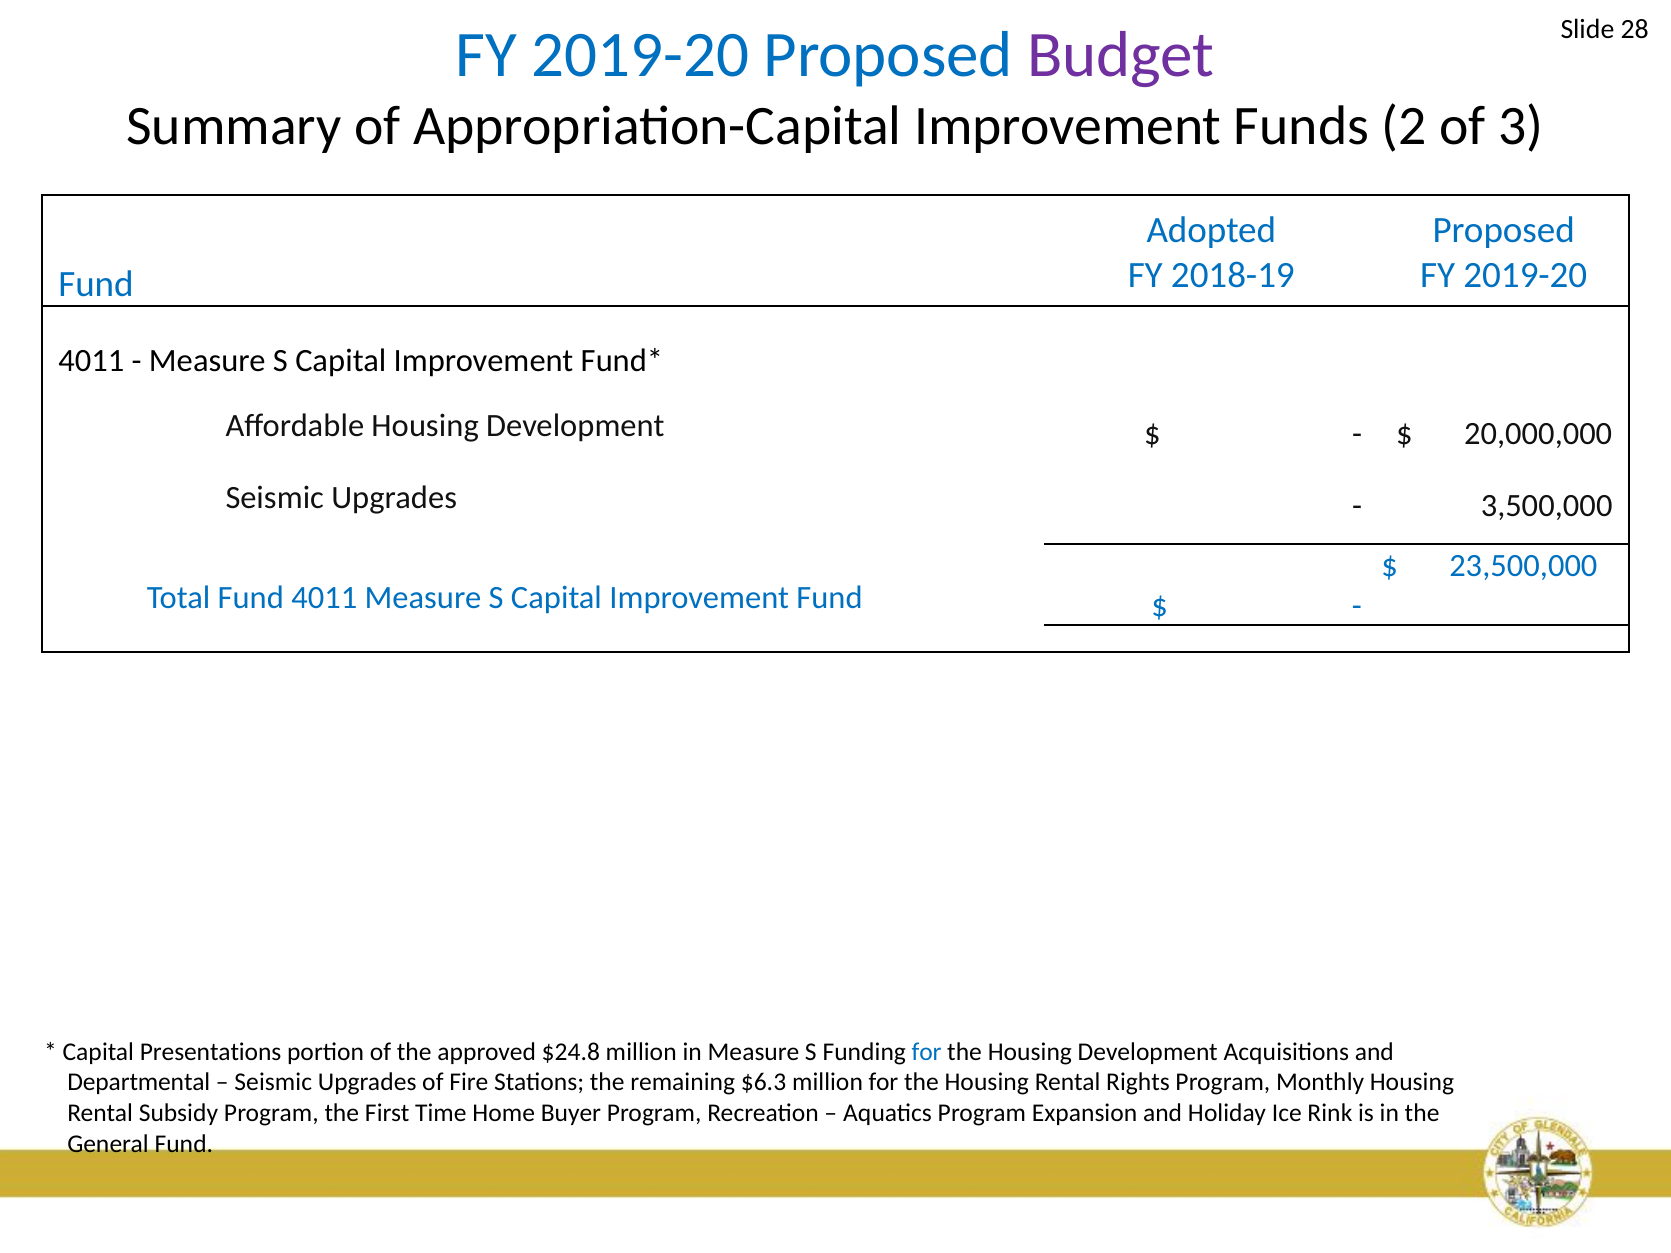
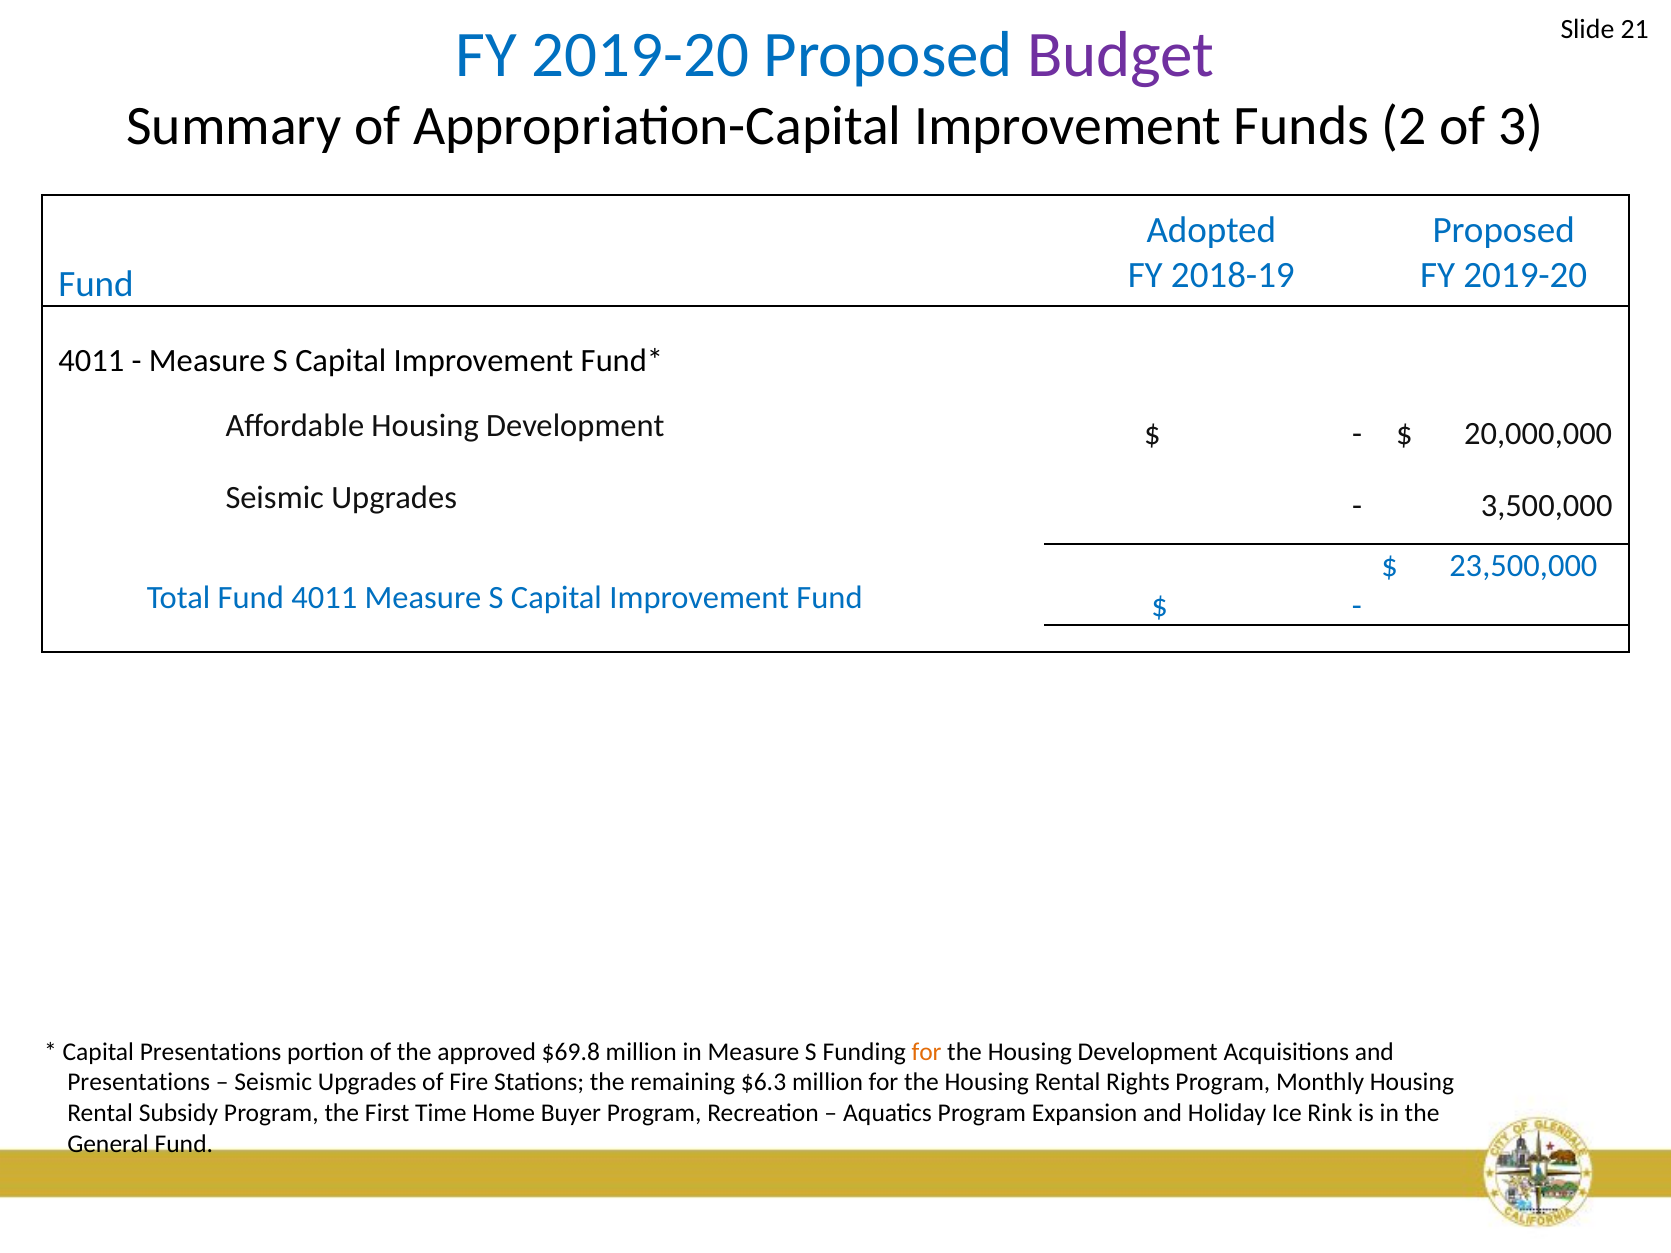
28: 28 -> 21 (1635, 29)
$24.8: $24.8 -> $69.8 (571, 1052)
for colour: blue -> orange (927, 1052)
Departmental: Departmental -> Presentations (139, 1083)
